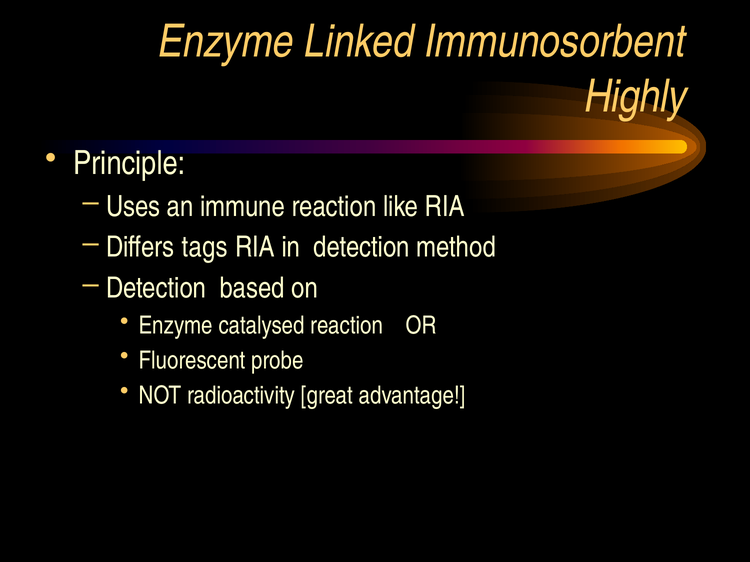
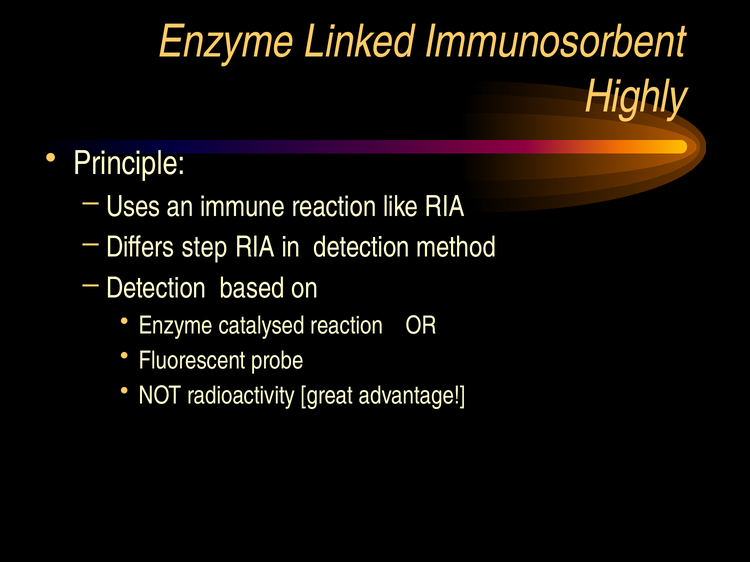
tags: tags -> step (205, 248)
